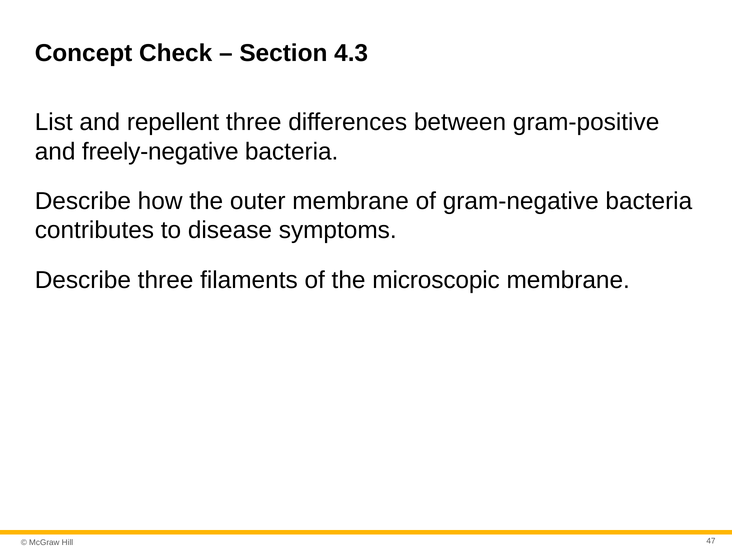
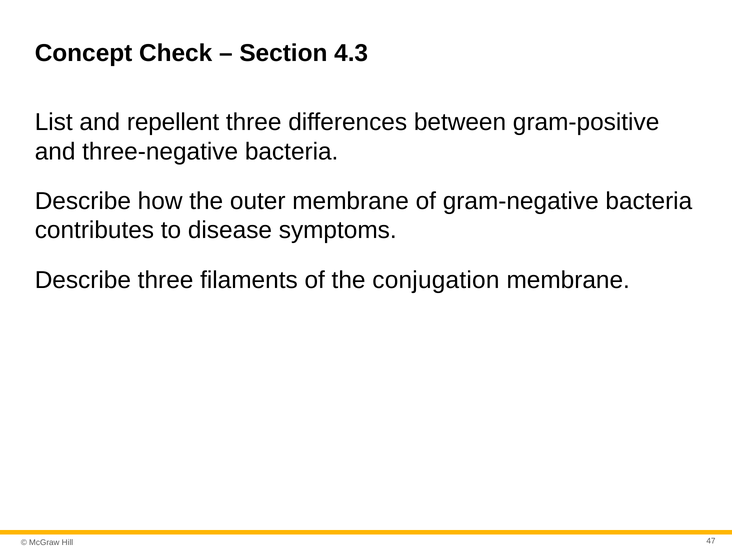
freely-negative: freely-negative -> three-negative (160, 151)
microscopic: microscopic -> conjugation (436, 280)
